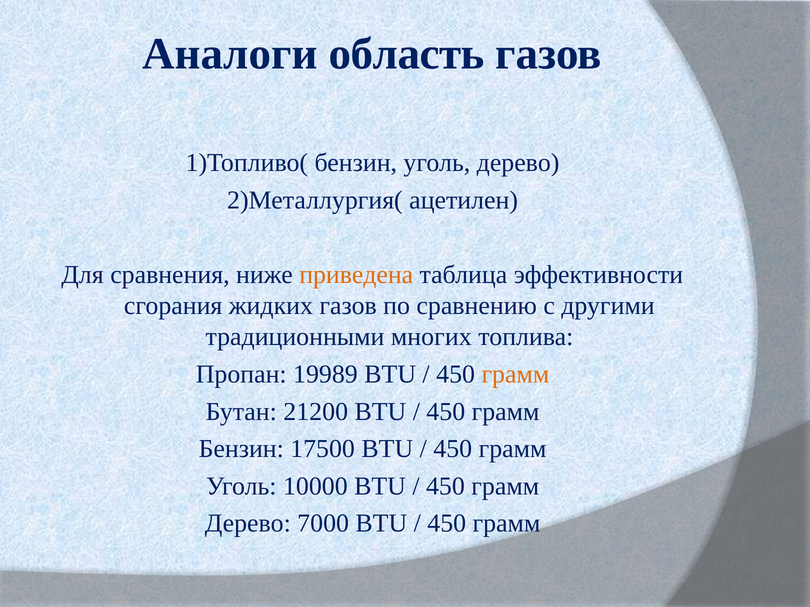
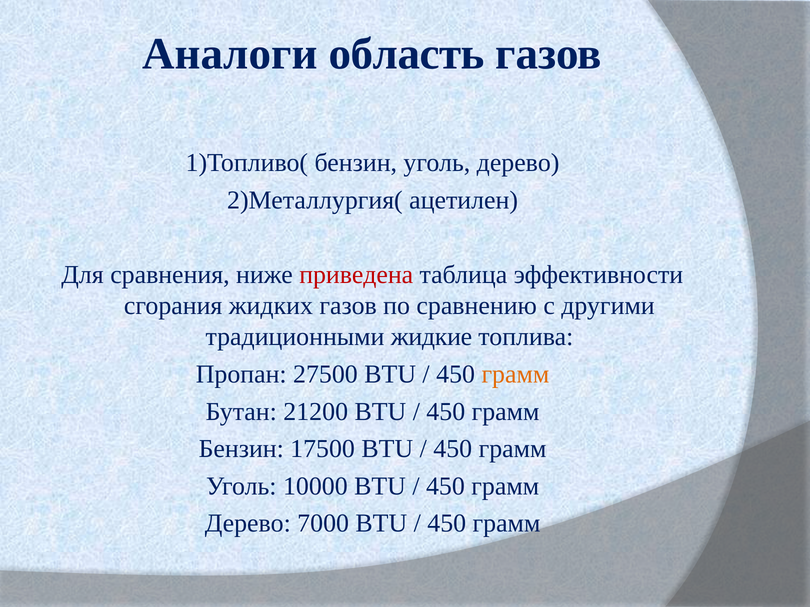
приведена colour: orange -> red (356, 275)
многих: многих -> жидкие (431, 337)
19989: 19989 -> 27500 (325, 374)
